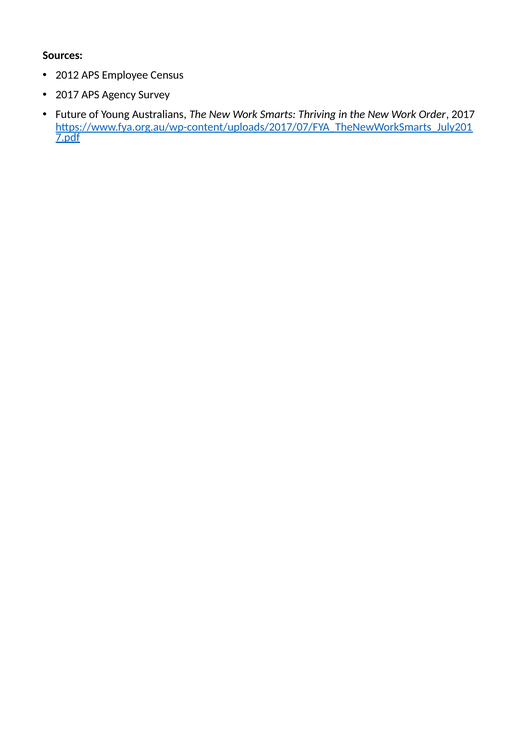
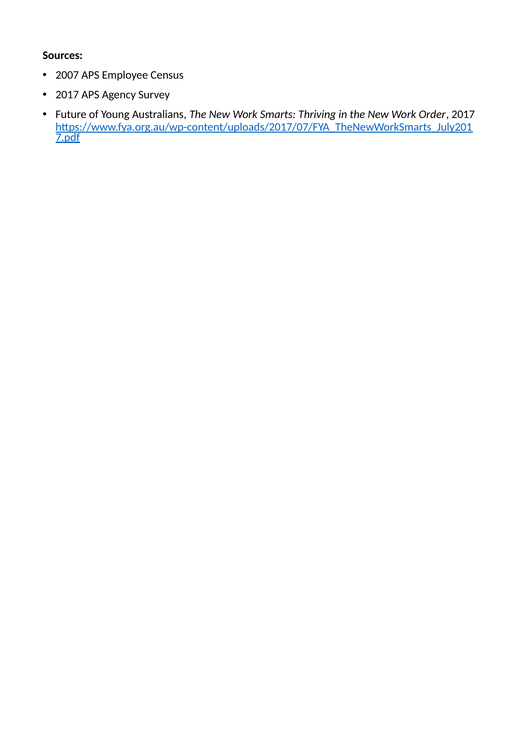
2012: 2012 -> 2007 (67, 75)
